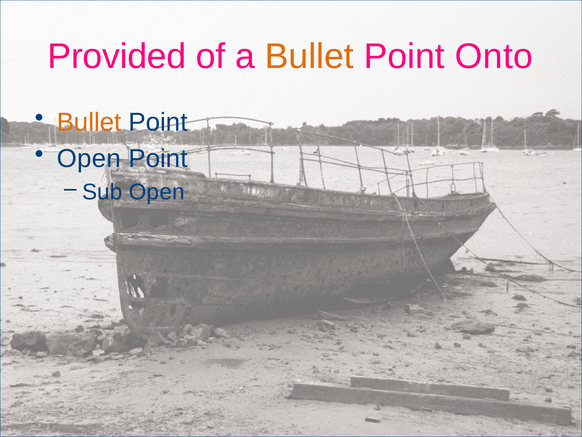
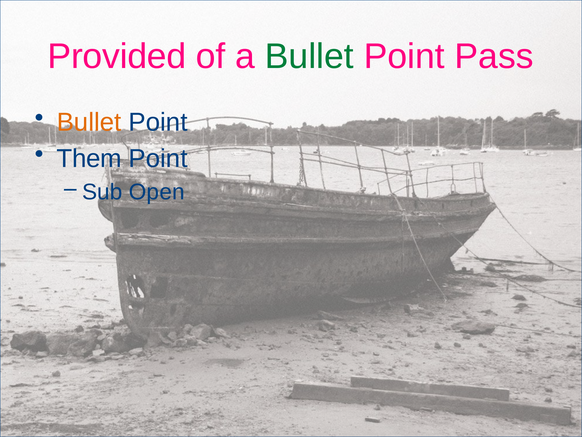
Bullet colour: orange -> green (309, 56)
Onto: Onto -> Pass (494, 56)
Open: Open -> Them (89, 158)
